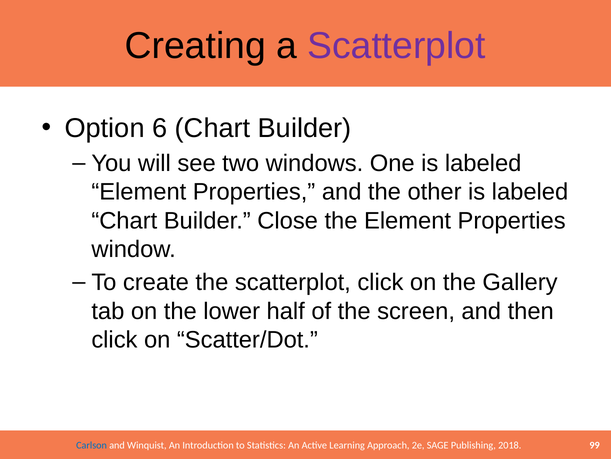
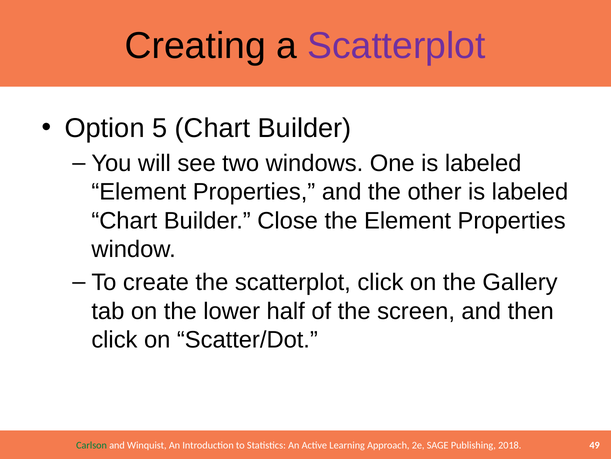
6: 6 -> 5 (160, 128)
Carlson colour: blue -> green (92, 445)
99: 99 -> 49 (595, 445)
